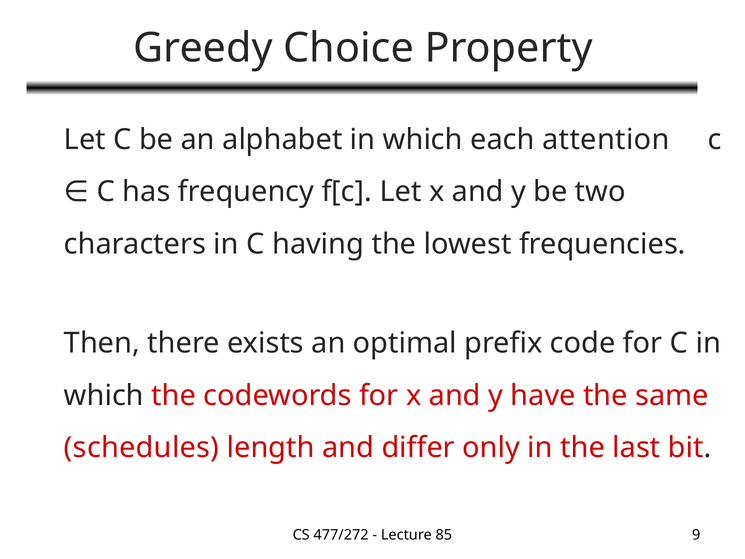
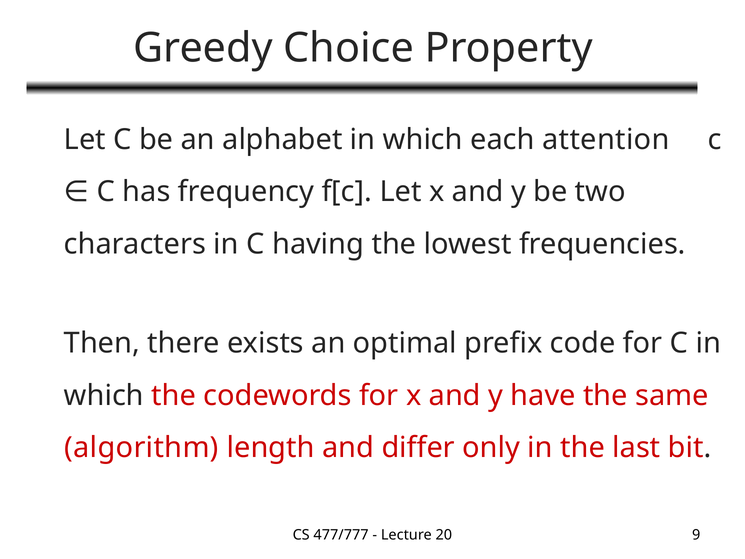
schedules: schedules -> algorithm (142, 448)
477/272: 477/272 -> 477/777 (341, 535)
85: 85 -> 20 (444, 535)
